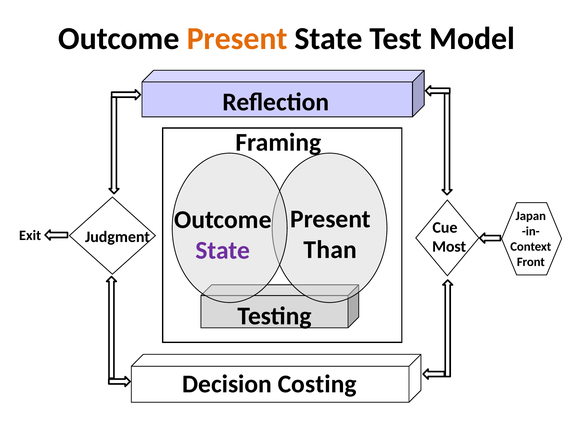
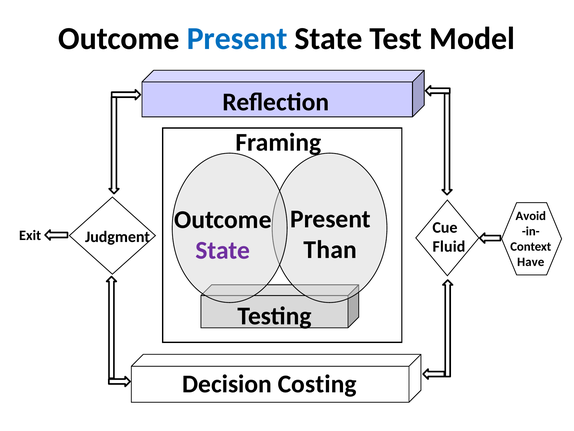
Present colour: orange -> blue (237, 39)
Japan: Japan -> Avoid (531, 216)
Most: Most -> Fluid (449, 246)
Front: Front -> Have (531, 262)
